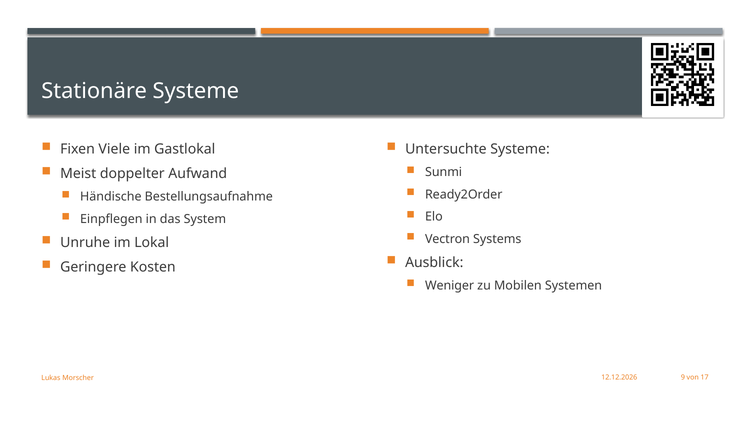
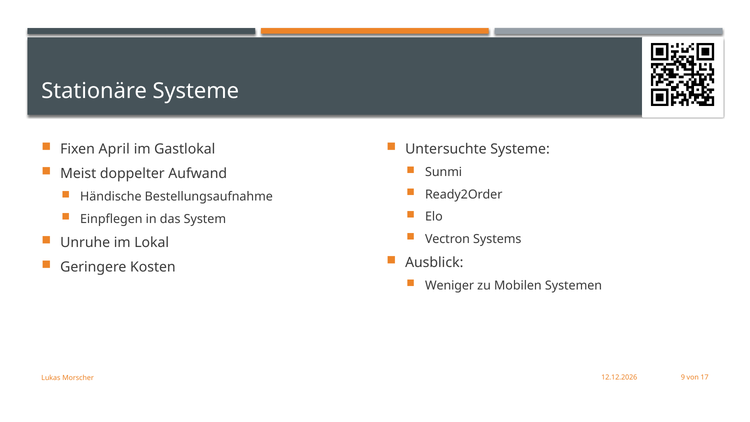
Viele: Viele -> April (114, 149)
